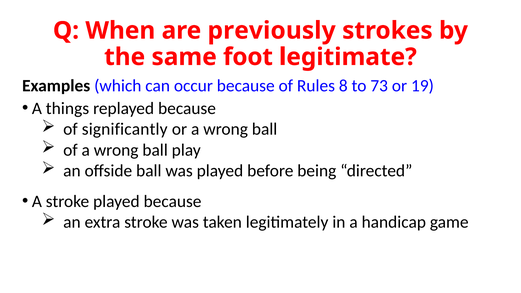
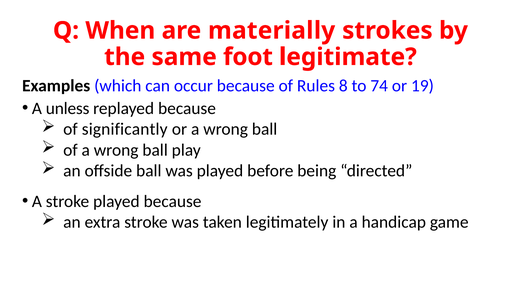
previously: previously -> materially (272, 31)
73: 73 -> 74 (379, 86)
things: things -> unless (68, 108)
